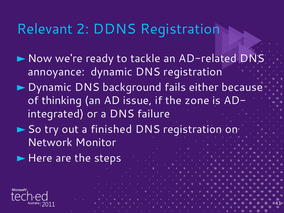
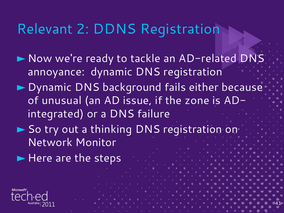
thinking: thinking -> unusual (62, 101)
finished: finished -> thinking (111, 129)
